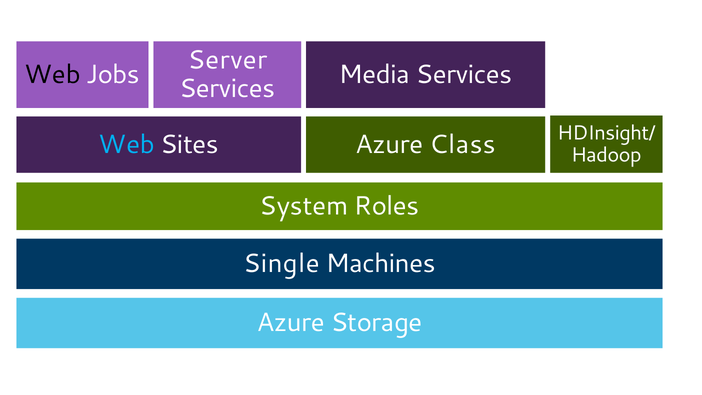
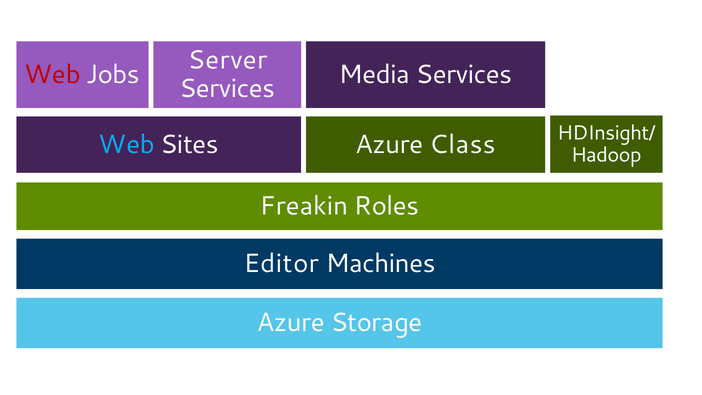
Web colour: black -> red (53, 74)
System: System -> Freakin (304, 206)
Single: Single -> Editor (281, 264)
